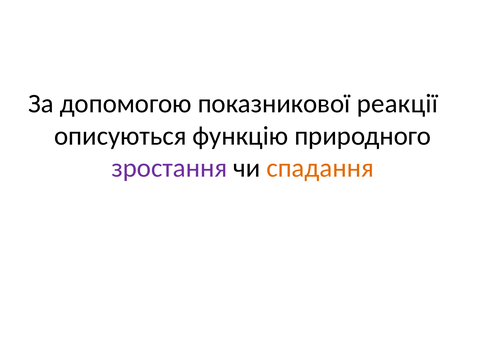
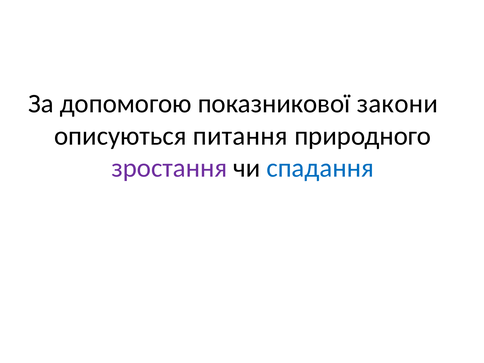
реакції: реакції -> закони (397, 104)
функцію: функцію -> питання (240, 136)
спадання colour: orange -> blue (320, 168)
